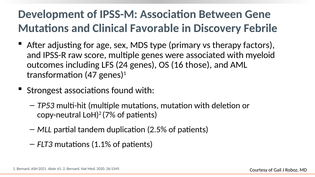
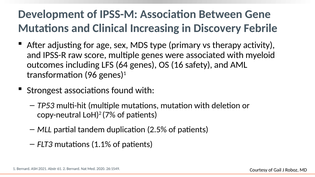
Favorable: Favorable -> Increasing (155, 28)
factors: factors -> activity (259, 45)
24: 24 -> 64 (122, 65)
those: those -> safety (199, 65)
47: 47 -> 96 (91, 75)
